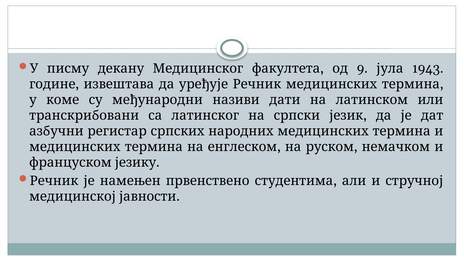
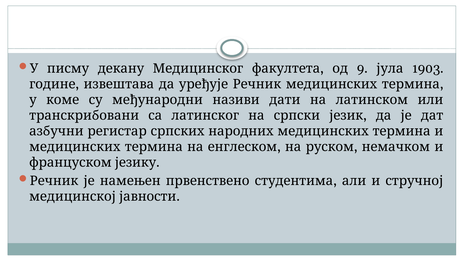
1943: 1943 -> 1903 (428, 69)
